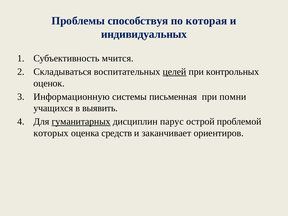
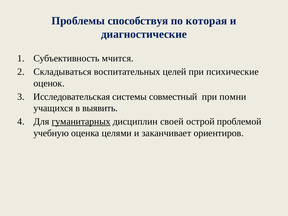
индивидуальных: индивидуальных -> диагностические (144, 34)
целей underline: present -> none (175, 72)
контрольных: контрольных -> психические (232, 72)
Информационную: Информационную -> Исследовательская (72, 97)
письменная: письменная -> совместный (173, 97)
парус: парус -> своей (172, 122)
которых: которых -> учебную (51, 133)
средств: средств -> целями (117, 133)
